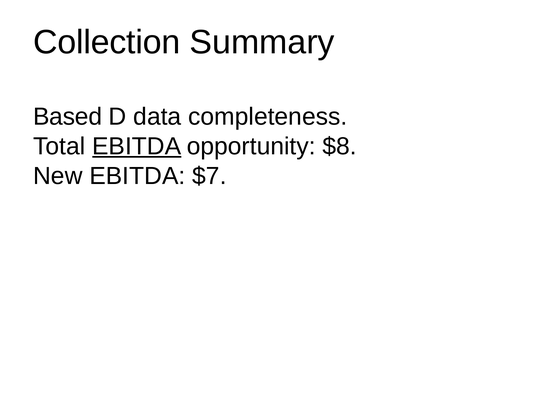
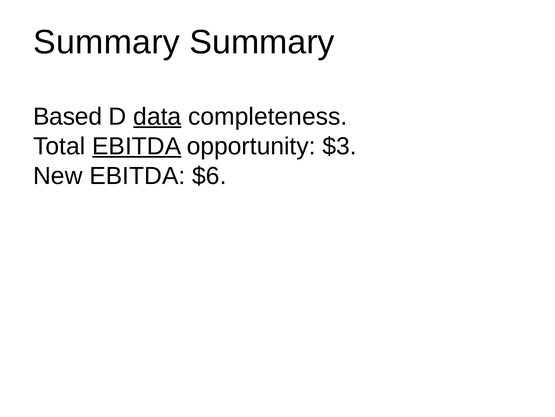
Collection: Collection -> Summary (107, 42)
data underline: none -> present (157, 116)
$8: $8 -> $3 (340, 146)
$7: $7 -> $6 (209, 176)
